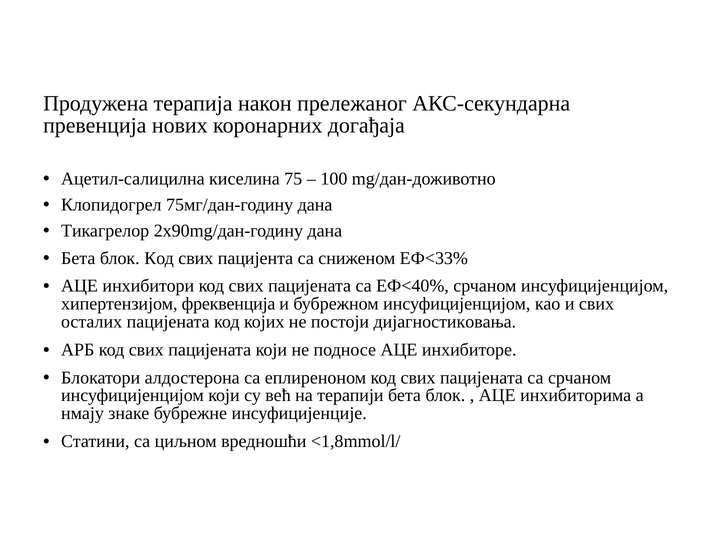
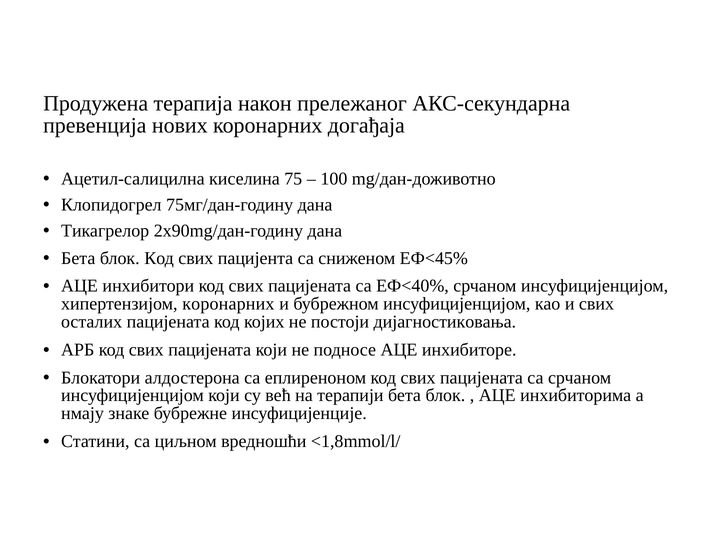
ЕФ<33%: ЕФ<33% -> ЕФ<45% (434, 258)
хипертензијом фреквенција: фреквенција -> коронарних (228, 304)
